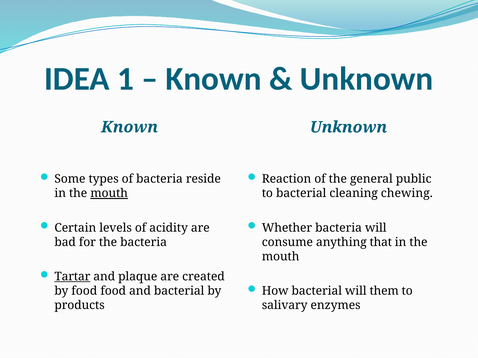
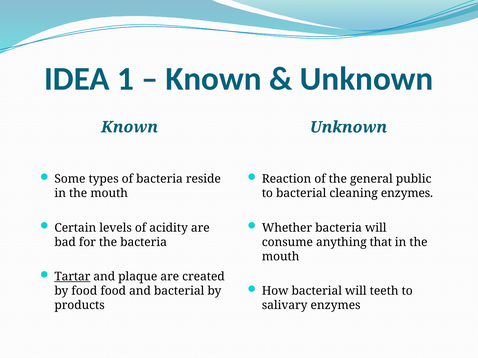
mouth underline: present -> none (109, 194)
cleaning chewing: chewing -> enzymes (407, 194)
them: them -> teeth (384, 291)
